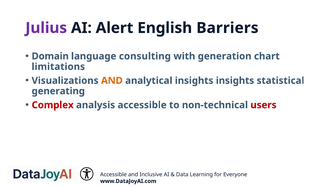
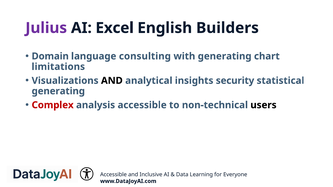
Alert: Alert -> Excel (115, 28)
Barriers: Barriers -> Builders (227, 28)
with generation: generation -> generating (225, 56)
AND colour: orange -> black (112, 81)
insights insights: insights -> security (235, 81)
users colour: red -> black (263, 105)
